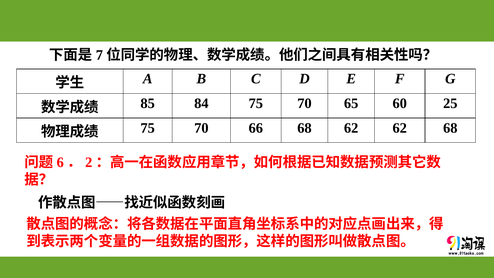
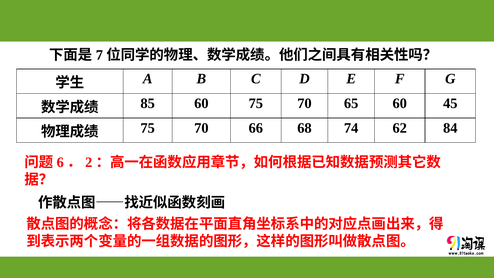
85 84: 84 -> 60 (201, 103)
25: 25 -> 45 (450, 103)
68 62: 62 -> 74 (351, 128)
62 68: 68 -> 84 (450, 128)
